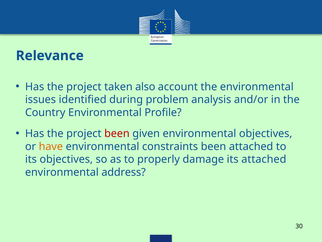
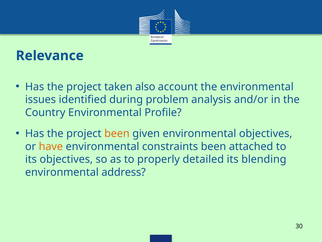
been colour: red -> orange (117, 133)
damage: damage -> detailed (203, 159)
its attached: attached -> blending (264, 159)
